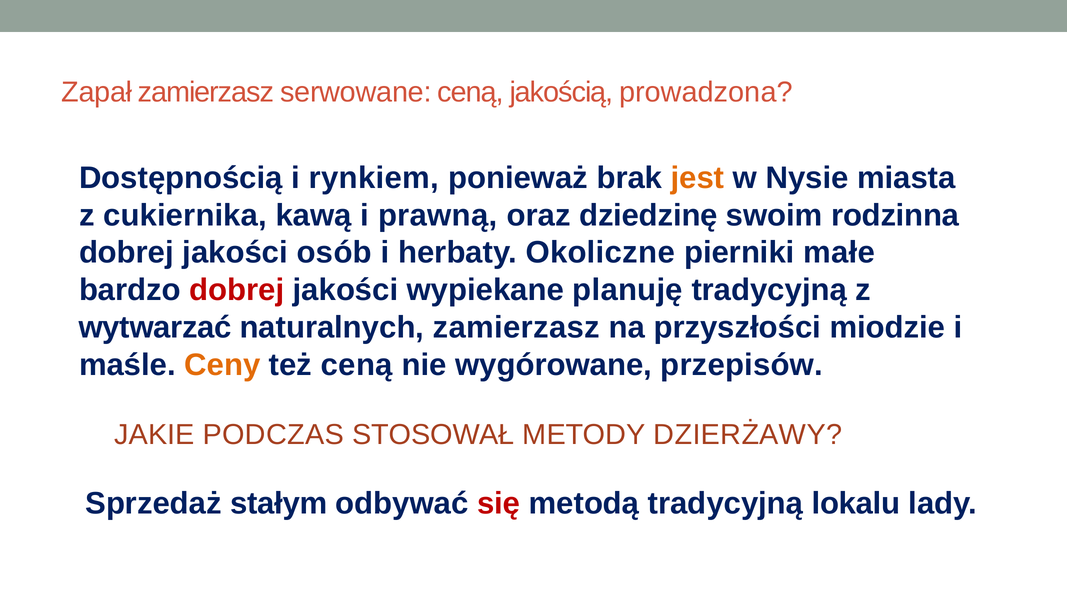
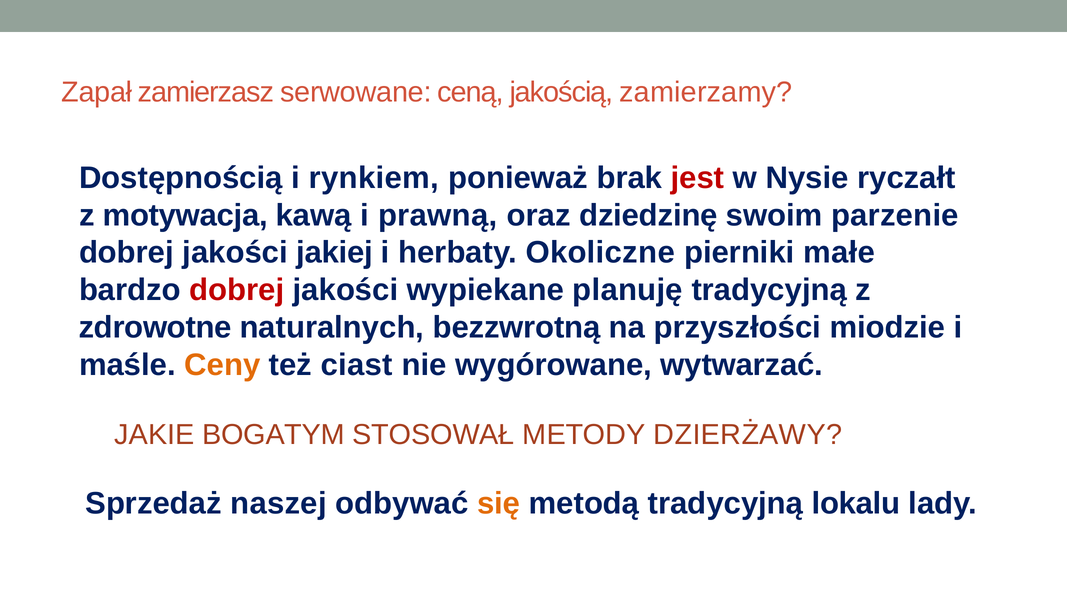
prowadzona: prowadzona -> zamierzamy (706, 92)
jest colour: orange -> red (698, 178)
miasta: miasta -> ryczałt (906, 178)
cukiernika: cukiernika -> motywacja (185, 215)
rodzinna: rodzinna -> parzenie (895, 215)
osób: osób -> jakiej (335, 253)
wytwarzać: wytwarzać -> zdrowotne (155, 328)
naturalnych zamierzasz: zamierzasz -> bezzwrotną (517, 328)
też ceną: ceną -> ciast (357, 365)
przepisów: przepisów -> wytwarzać (742, 365)
PODCZAS: PODCZAS -> BOGATYM (274, 435)
stałym: stałym -> naszej (278, 504)
się colour: red -> orange (499, 504)
